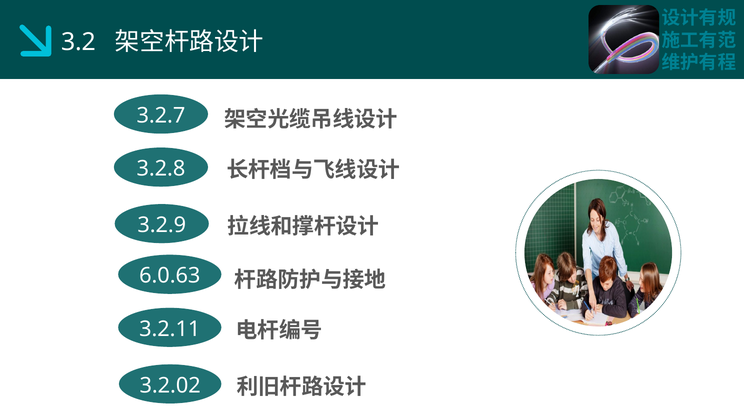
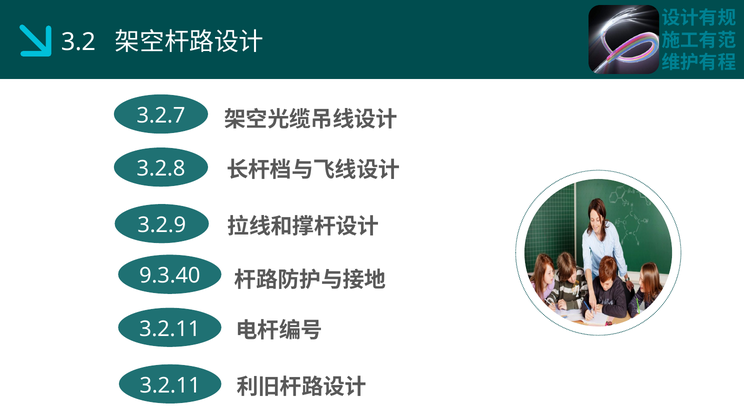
6.0.63: 6.0.63 -> 9.3.40 (170, 276)
3.2.02: 3.2.02 -> 3.2.11 (170, 386)
